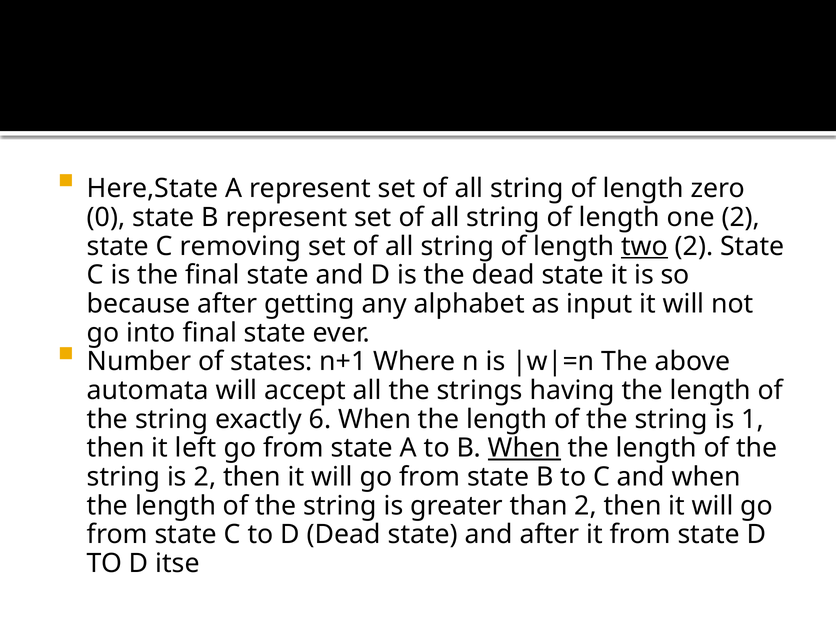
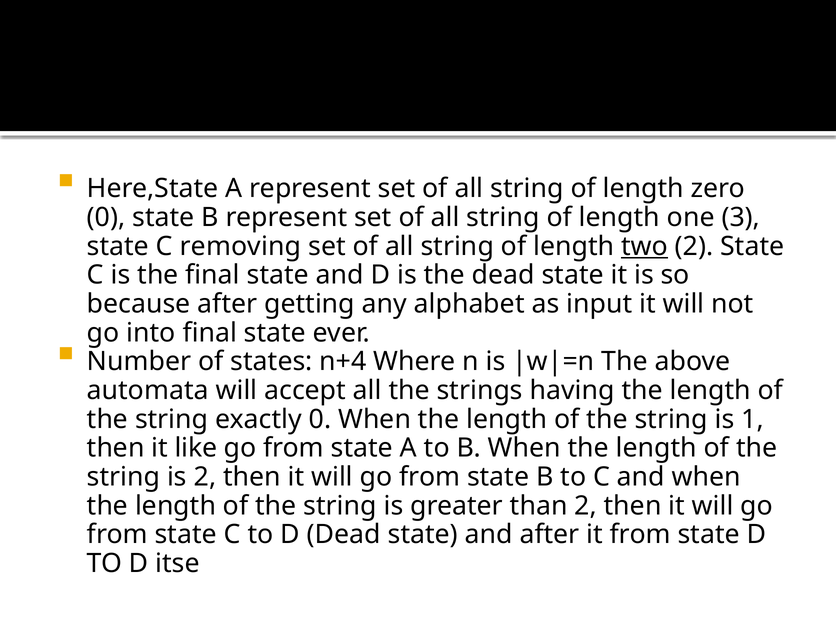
one 2: 2 -> 3 (741, 217)
n+1: n+1 -> n+4 (343, 362)
exactly 6: 6 -> 0 (320, 419)
left: left -> like (196, 448)
When underline: present -> none (524, 448)
